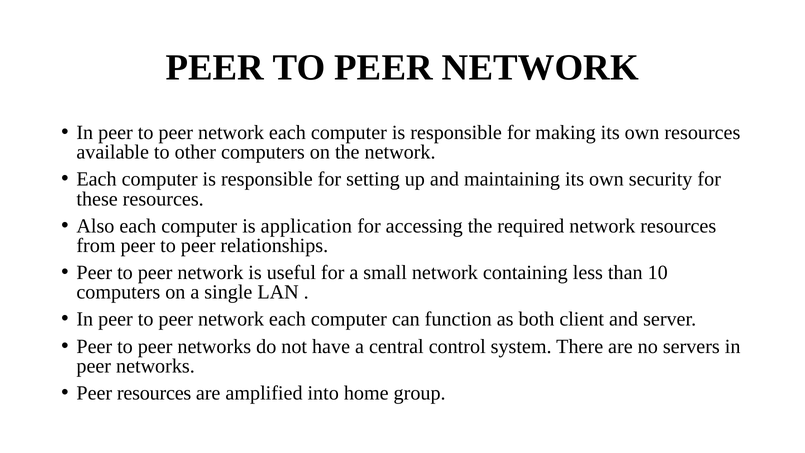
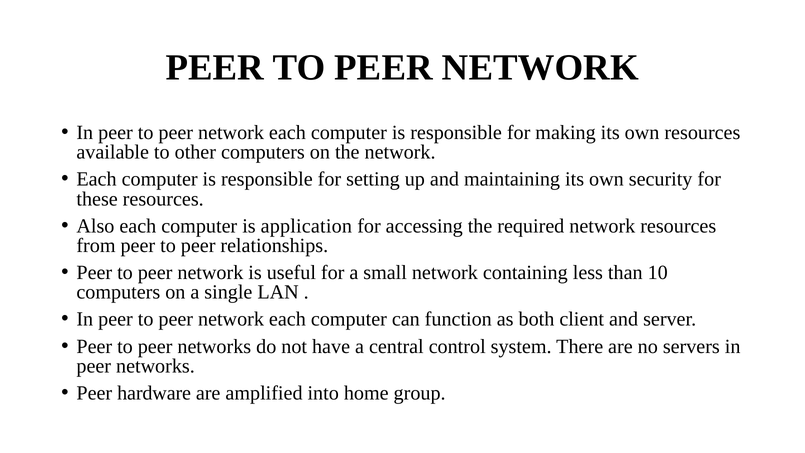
Peer resources: resources -> hardware (154, 393)
